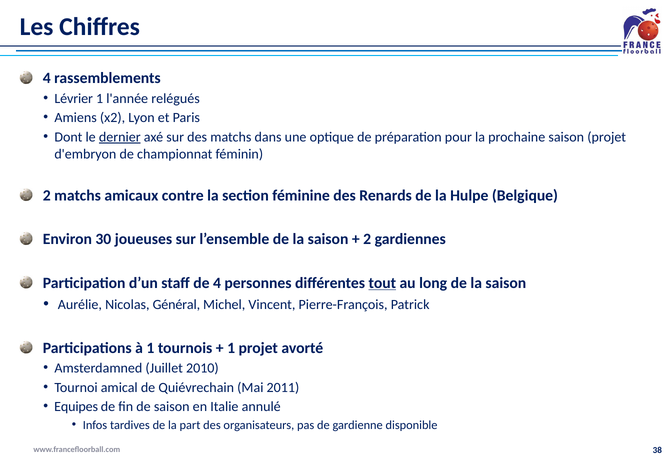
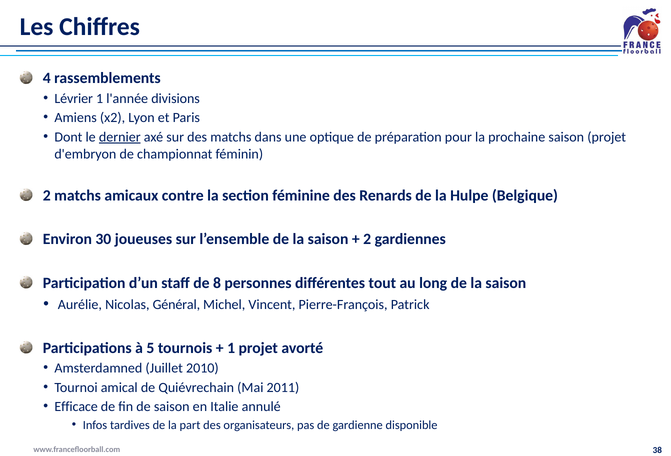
relégués: relégués -> divisions (176, 98)
de 4: 4 -> 8 (217, 283)
tout underline: present -> none (382, 283)
à 1: 1 -> 5 (150, 348)
Equipes: Equipes -> Efficace (76, 407)
